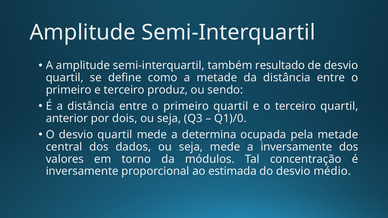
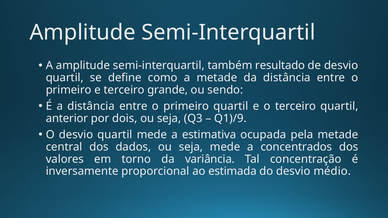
produz: produz -> grande (168, 90)
Q1)/0: Q1)/0 -> Q1)/9 (230, 119)
determina: determina -> estimativa (209, 135)
a inversamente: inversamente -> concentrados (296, 147)
módulos: módulos -> variância (210, 159)
